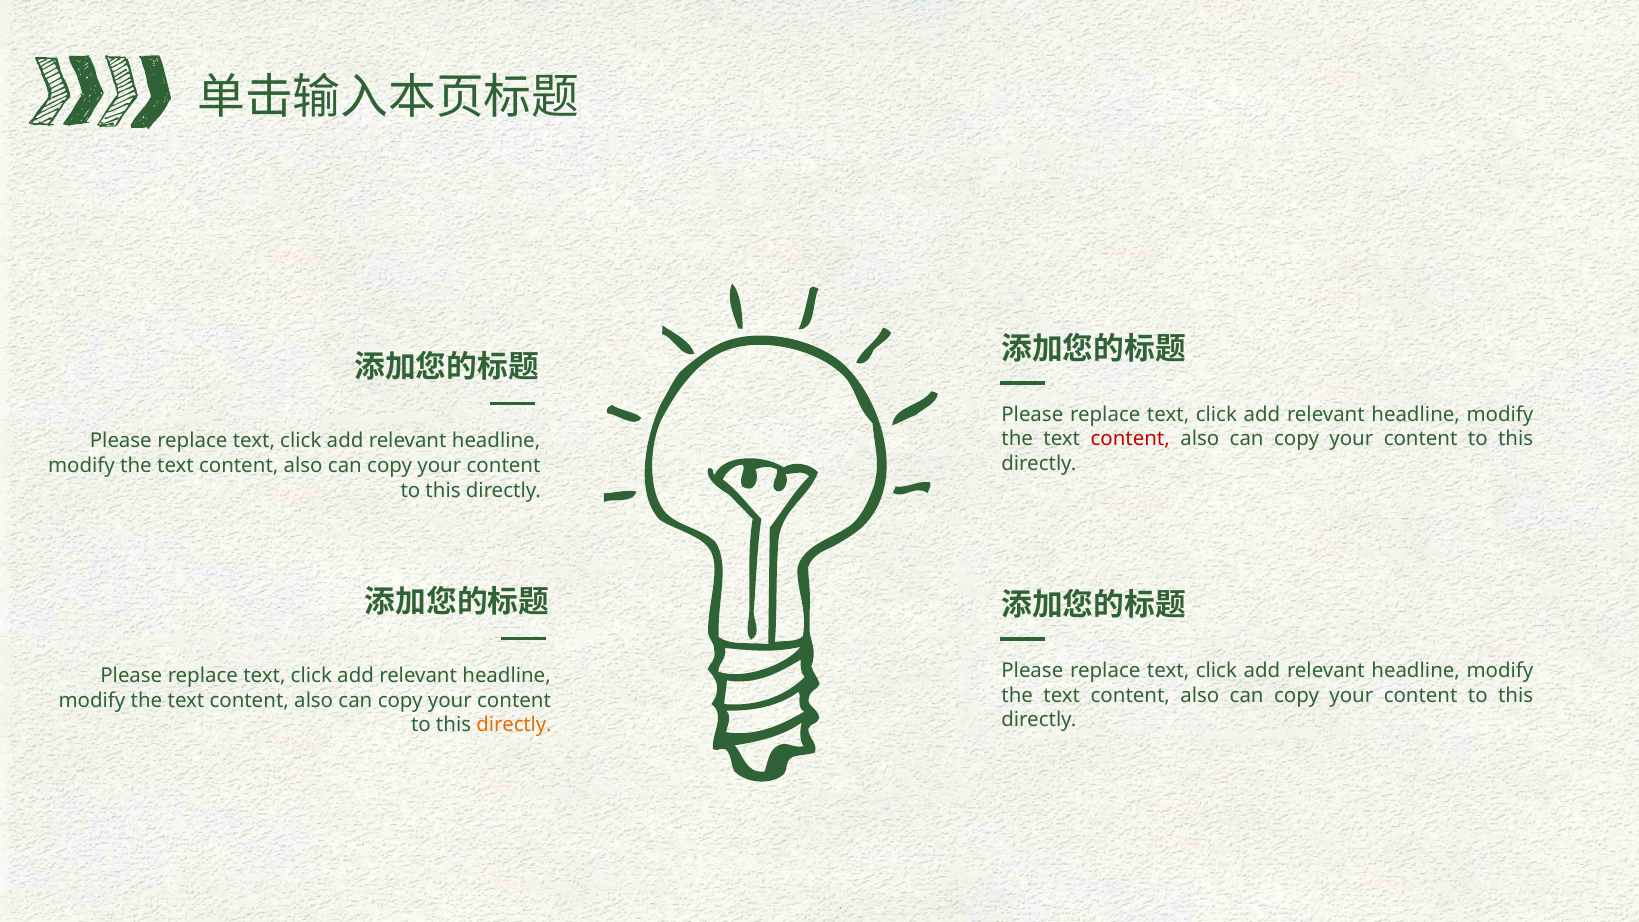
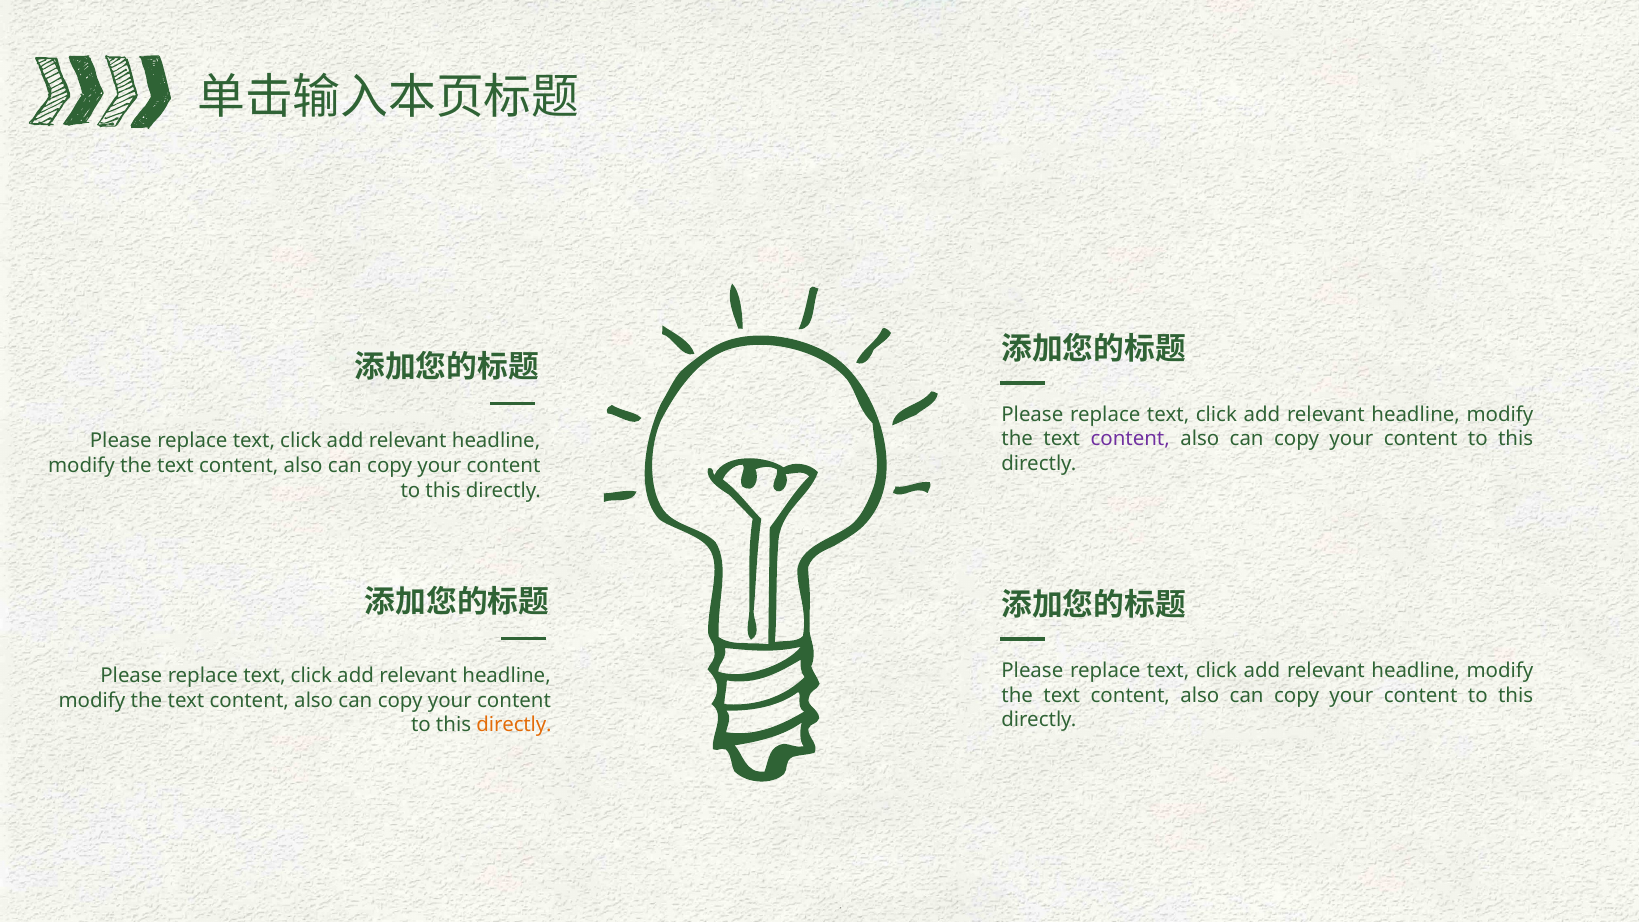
content colour: red -> purple (1130, 439)
